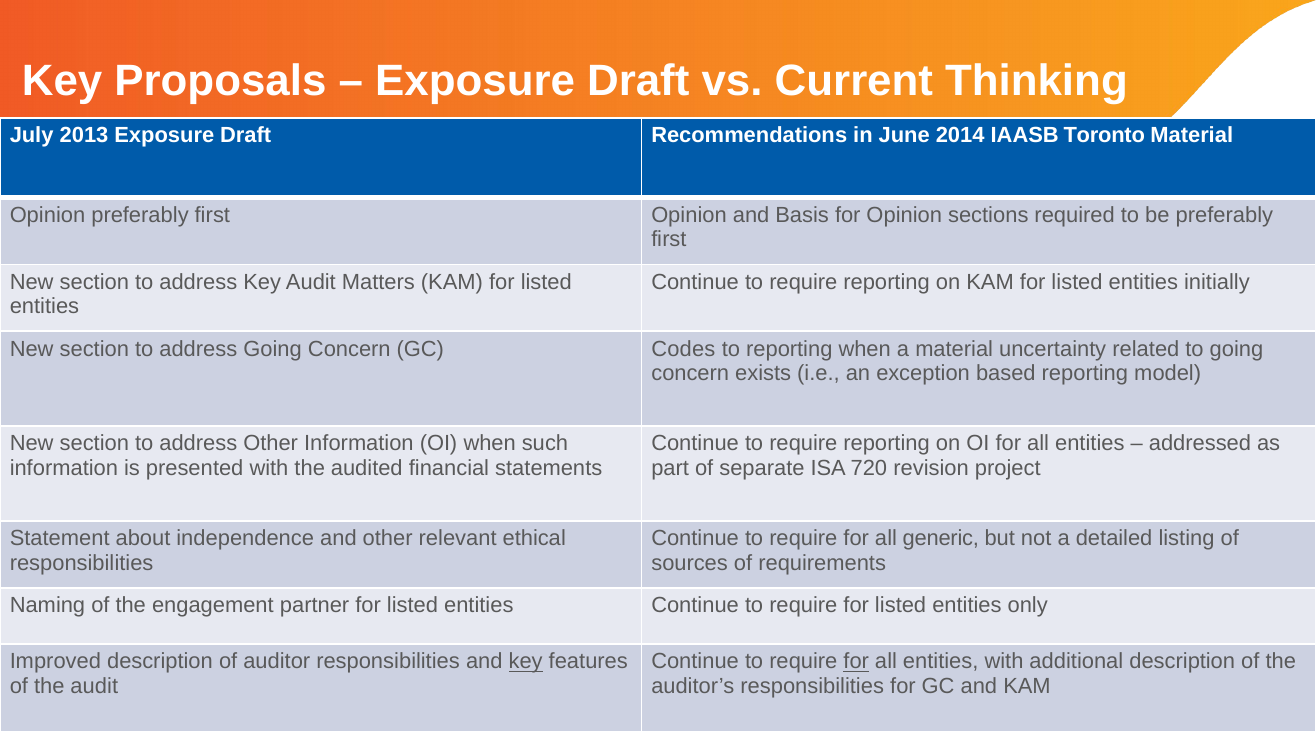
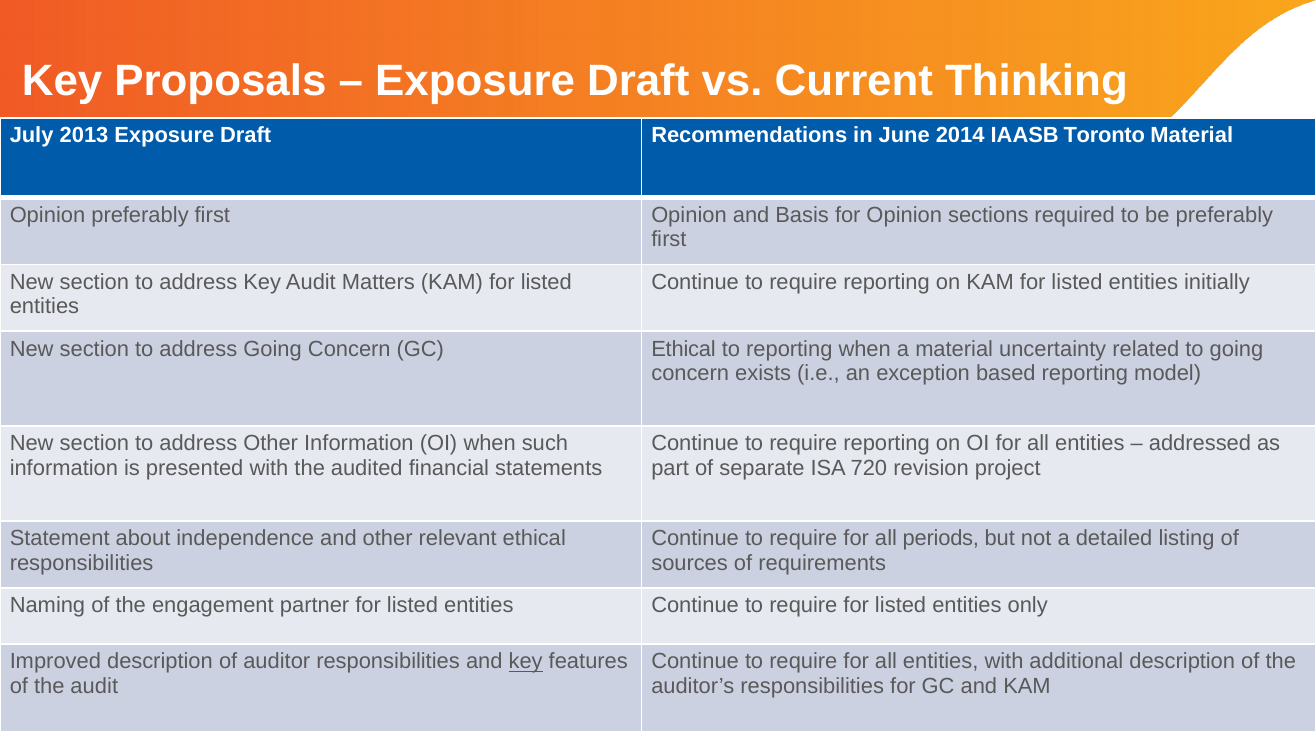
GC Codes: Codes -> Ethical (684, 349)
generic: generic -> periods (941, 539)
for underline: present -> none (856, 662)
